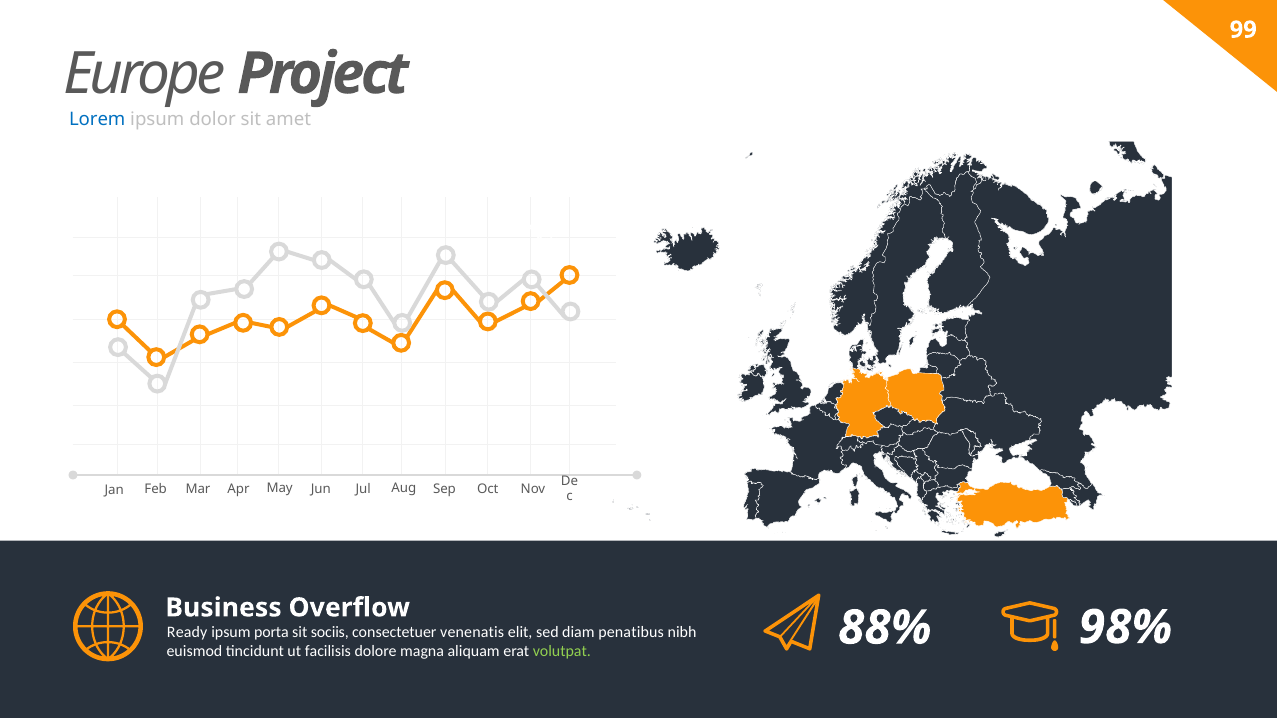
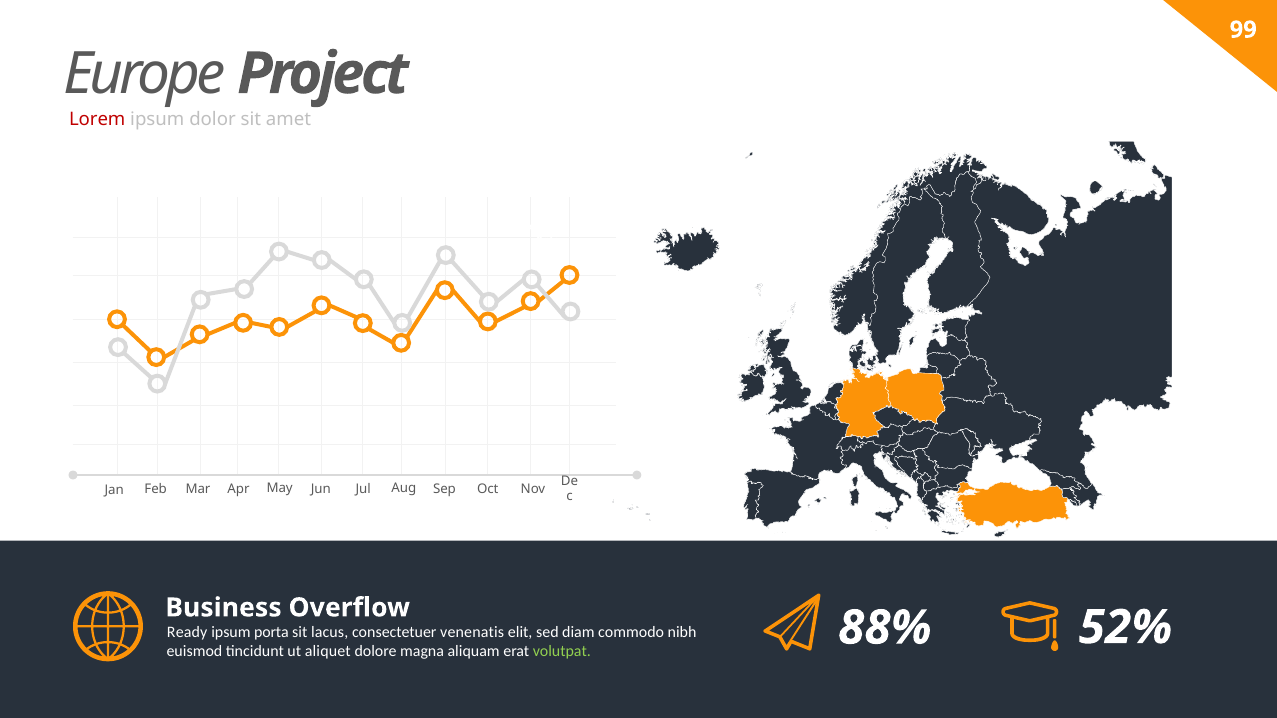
Lorem colour: blue -> red (97, 120)
sociis: sociis -> lacus (330, 633)
penatibus: penatibus -> commodo (631, 633)
facilisis: facilisis -> aliquet (328, 652)
98%: 98% -> 52% (1126, 628)
